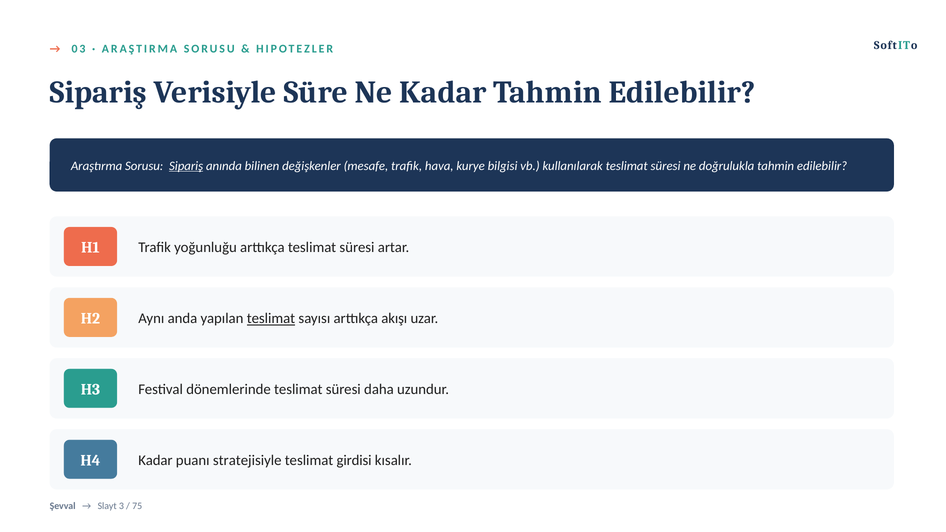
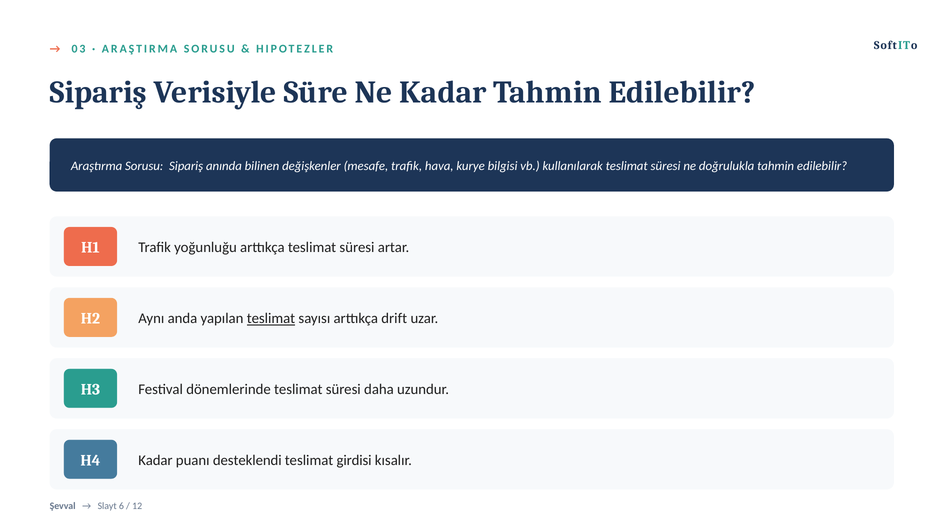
Sipariş underline: present -> none (186, 166)
akışı: akışı -> drift (394, 319)
stratejisiyle: stratejisiyle -> desteklendi (247, 460)
3: 3 -> 6 (121, 506)
75: 75 -> 12 (137, 506)
